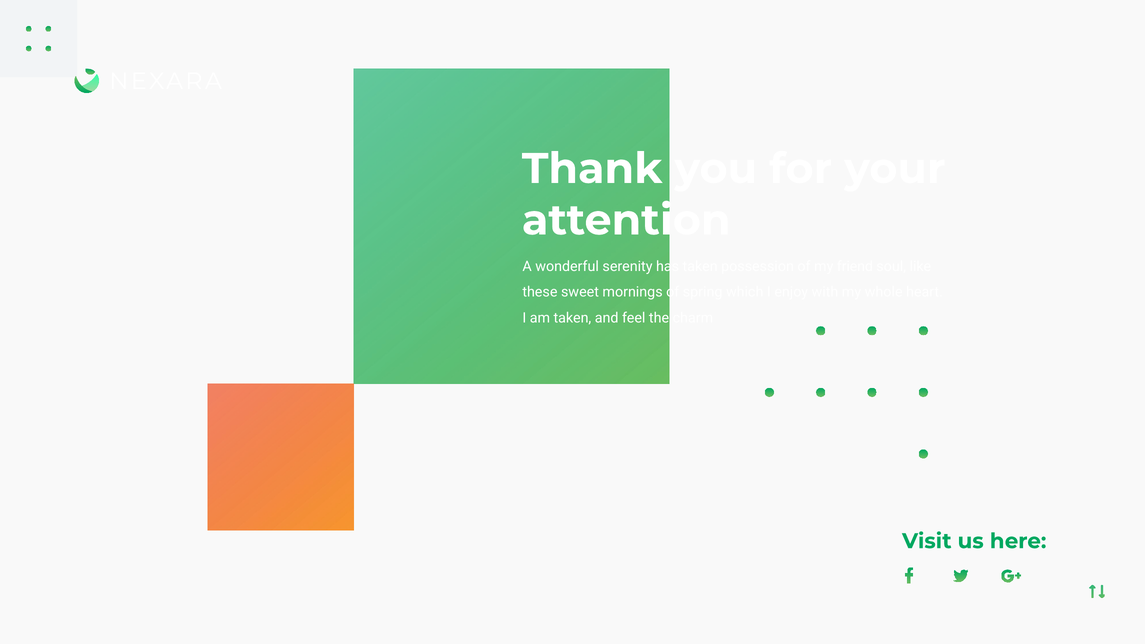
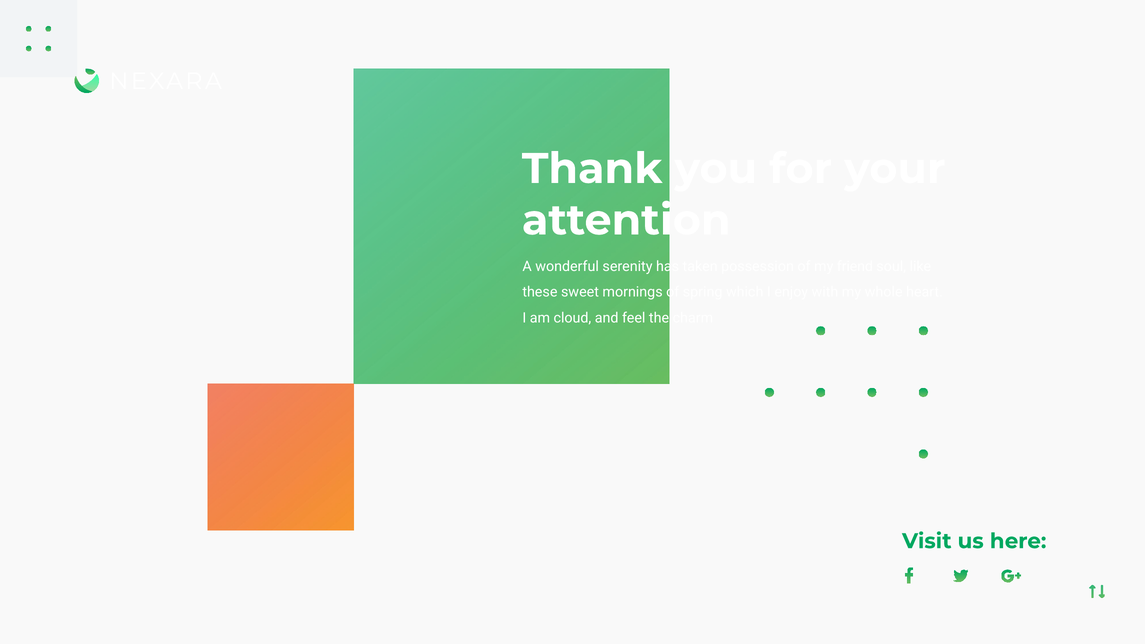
am taken: taken -> cloud (572, 318)
